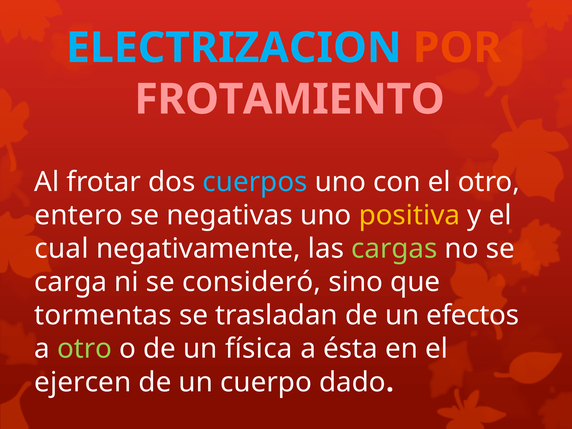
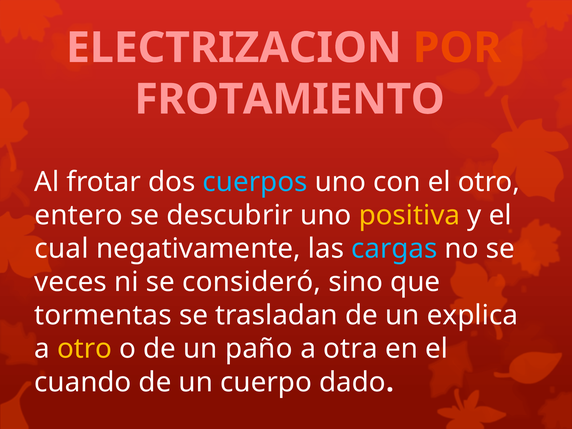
ELECTRIZACION colour: light blue -> pink (234, 48)
negativas: negativas -> descubrir (230, 215)
cargas colour: light green -> light blue (394, 249)
carga: carga -> veces (71, 282)
efectos: efectos -> explica (473, 315)
otro colour: light green -> yellow (84, 349)
física: física -> paño (259, 349)
ésta: ésta -> otra (351, 349)
ejercen: ejercen -> cuando (83, 382)
